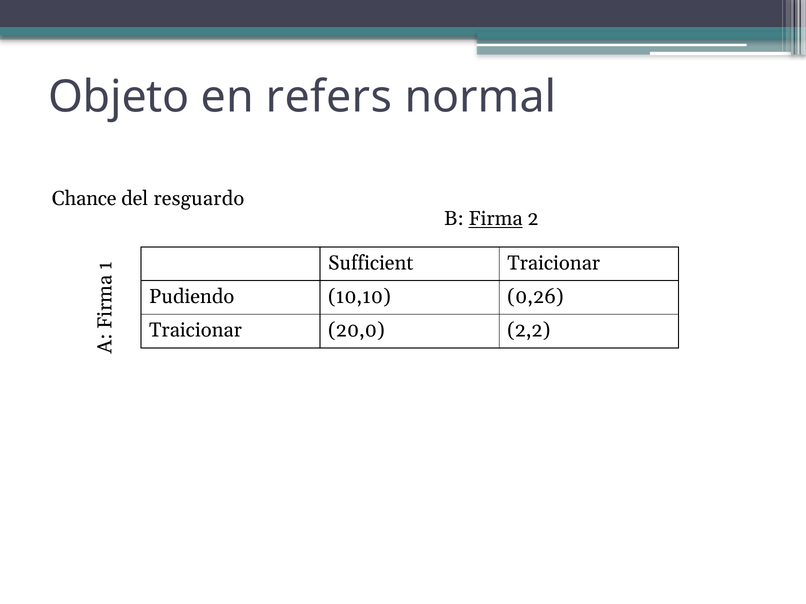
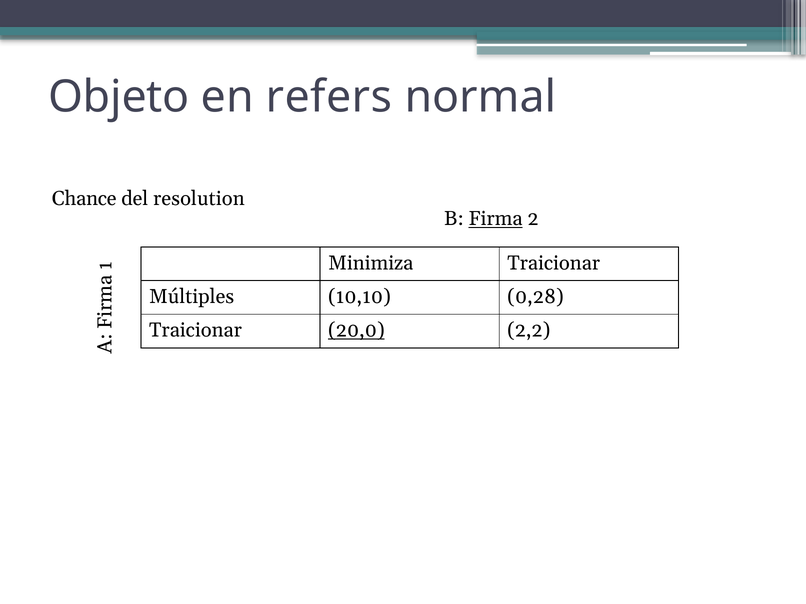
resguardo: resguardo -> resolution (199, 199)
Sufficient: Sufficient -> Minimiza (371, 263)
Pudiendo: Pudiendo -> Múltiples (192, 297)
0,26: 0,26 -> 0,28 (535, 297)
20,0 underline: none -> present (356, 331)
